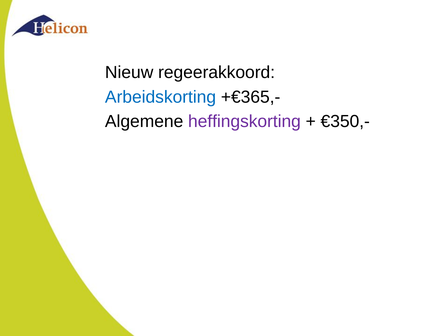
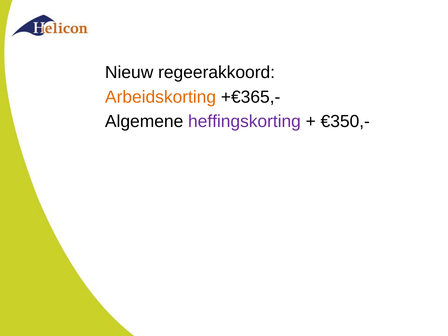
Arbeidskorting colour: blue -> orange (161, 97)
